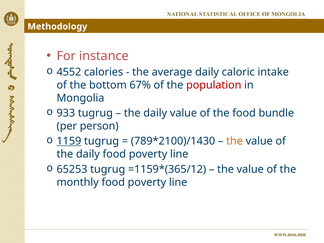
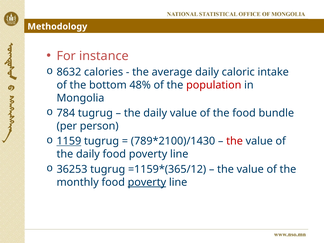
4552: 4552 -> 8632 (69, 72)
67%: 67% -> 48% (140, 85)
933: 933 -> 784 (66, 113)
the colour: orange -> red (235, 141)
65253: 65253 -> 36253 (72, 169)
poverty underline: none -> present (147, 182)
